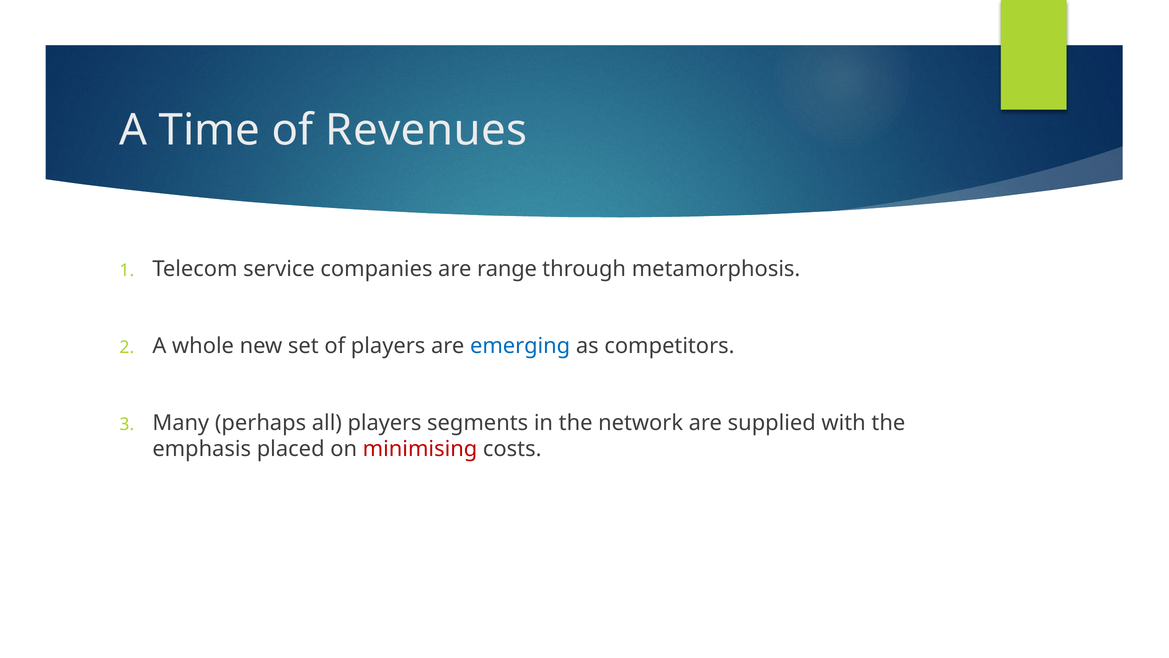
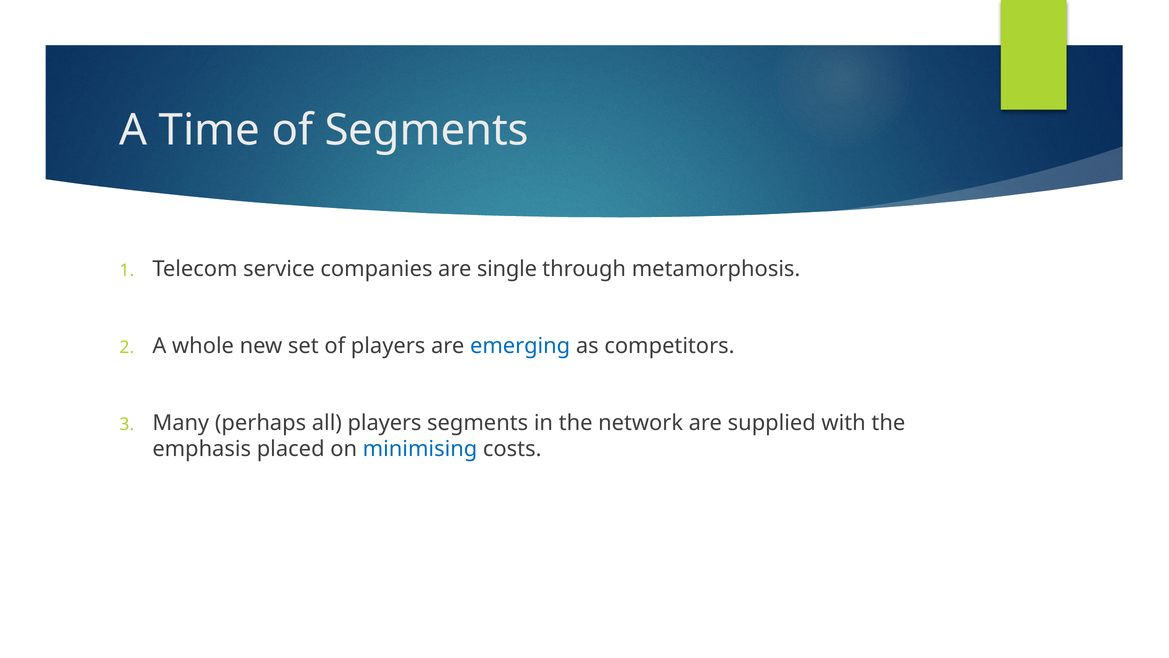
of Revenues: Revenues -> Segments (427, 130)
range: range -> single (507, 269)
minimising colour: red -> blue (420, 449)
